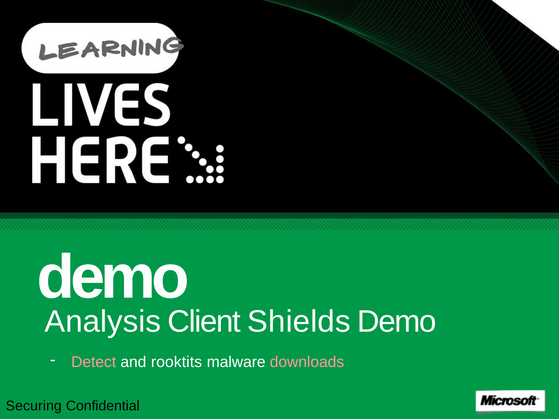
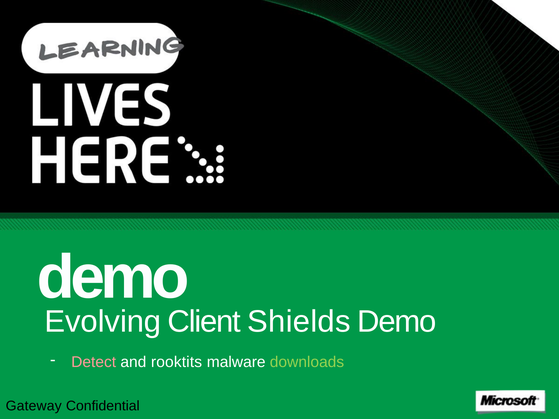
Analysis: Analysis -> Evolving (103, 322)
downloads colour: pink -> light green (307, 362)
Securing: Securing -> Gateway (34, 406)
